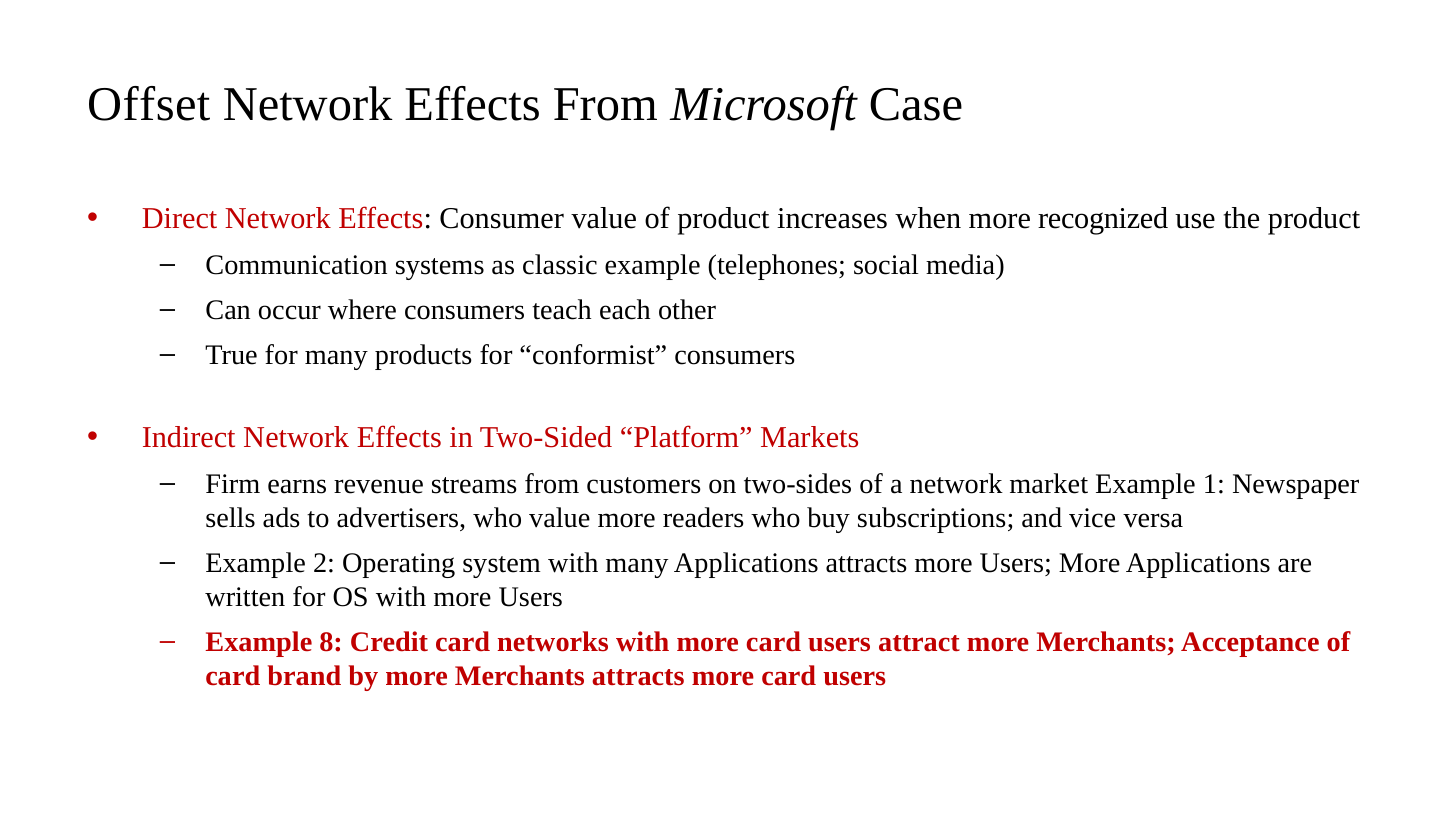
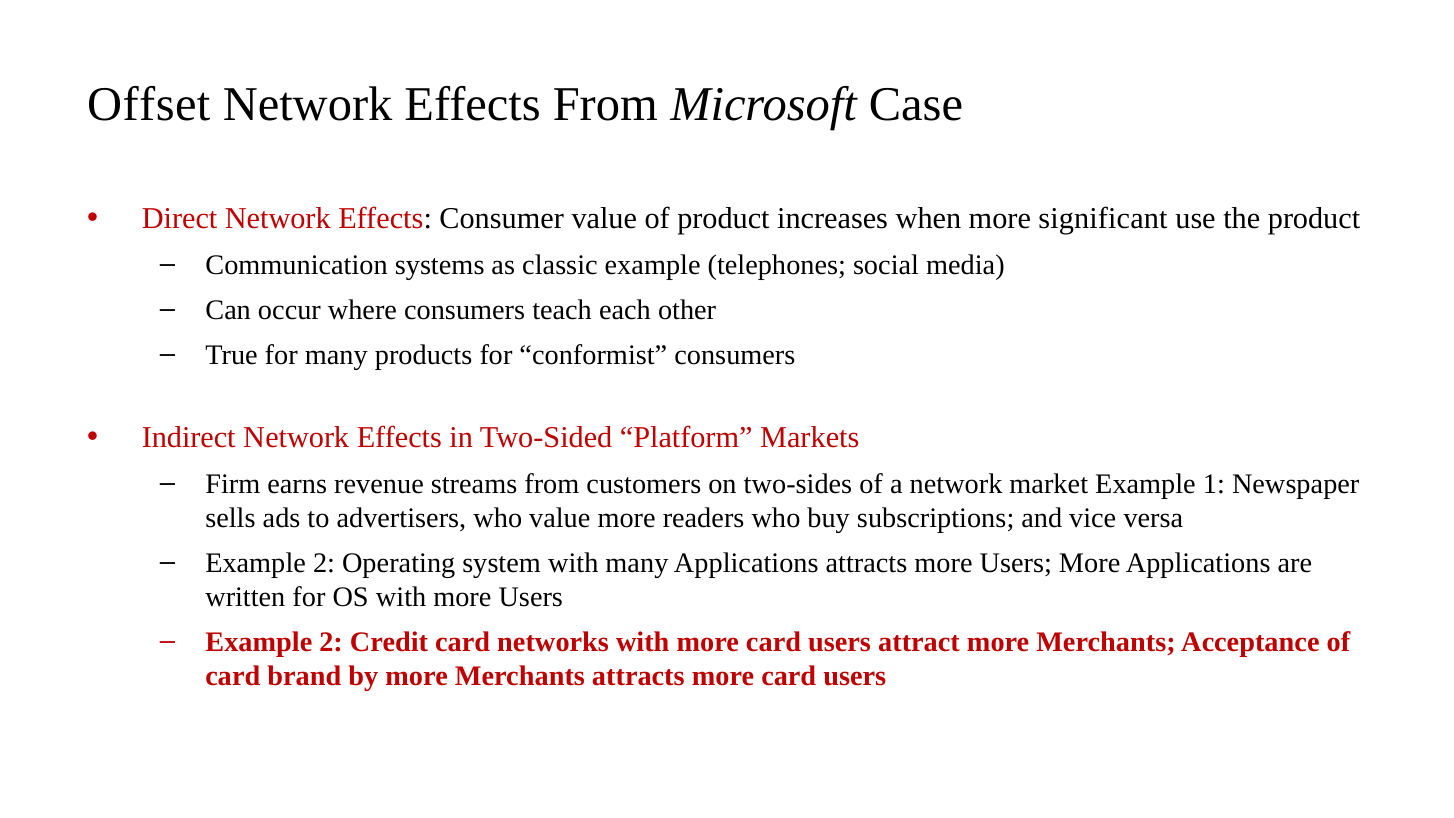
recognized: recognized -> significant (1103, 218)
8: 8 -> 2 (331, 642)
